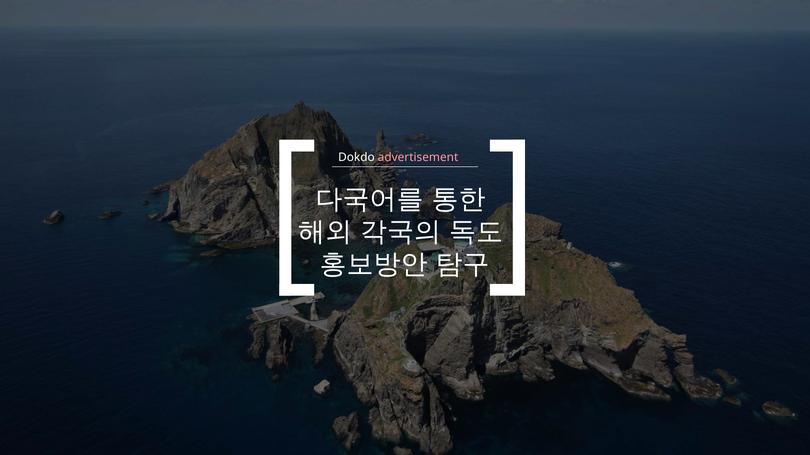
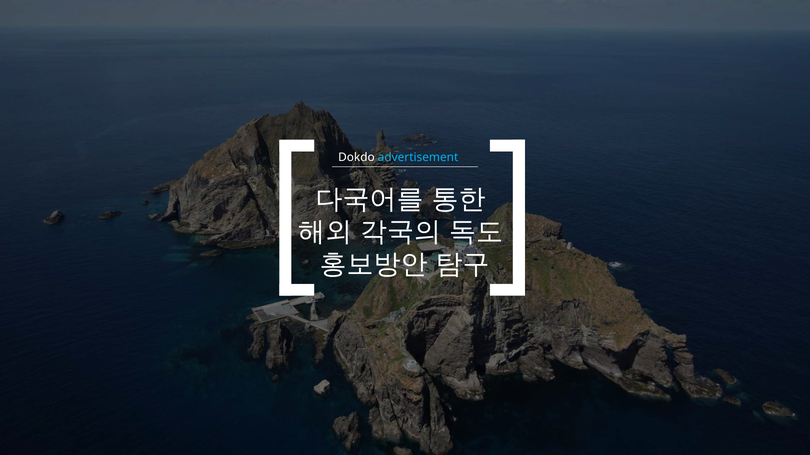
advertisement colour: pink -> light blue (418, 158)
